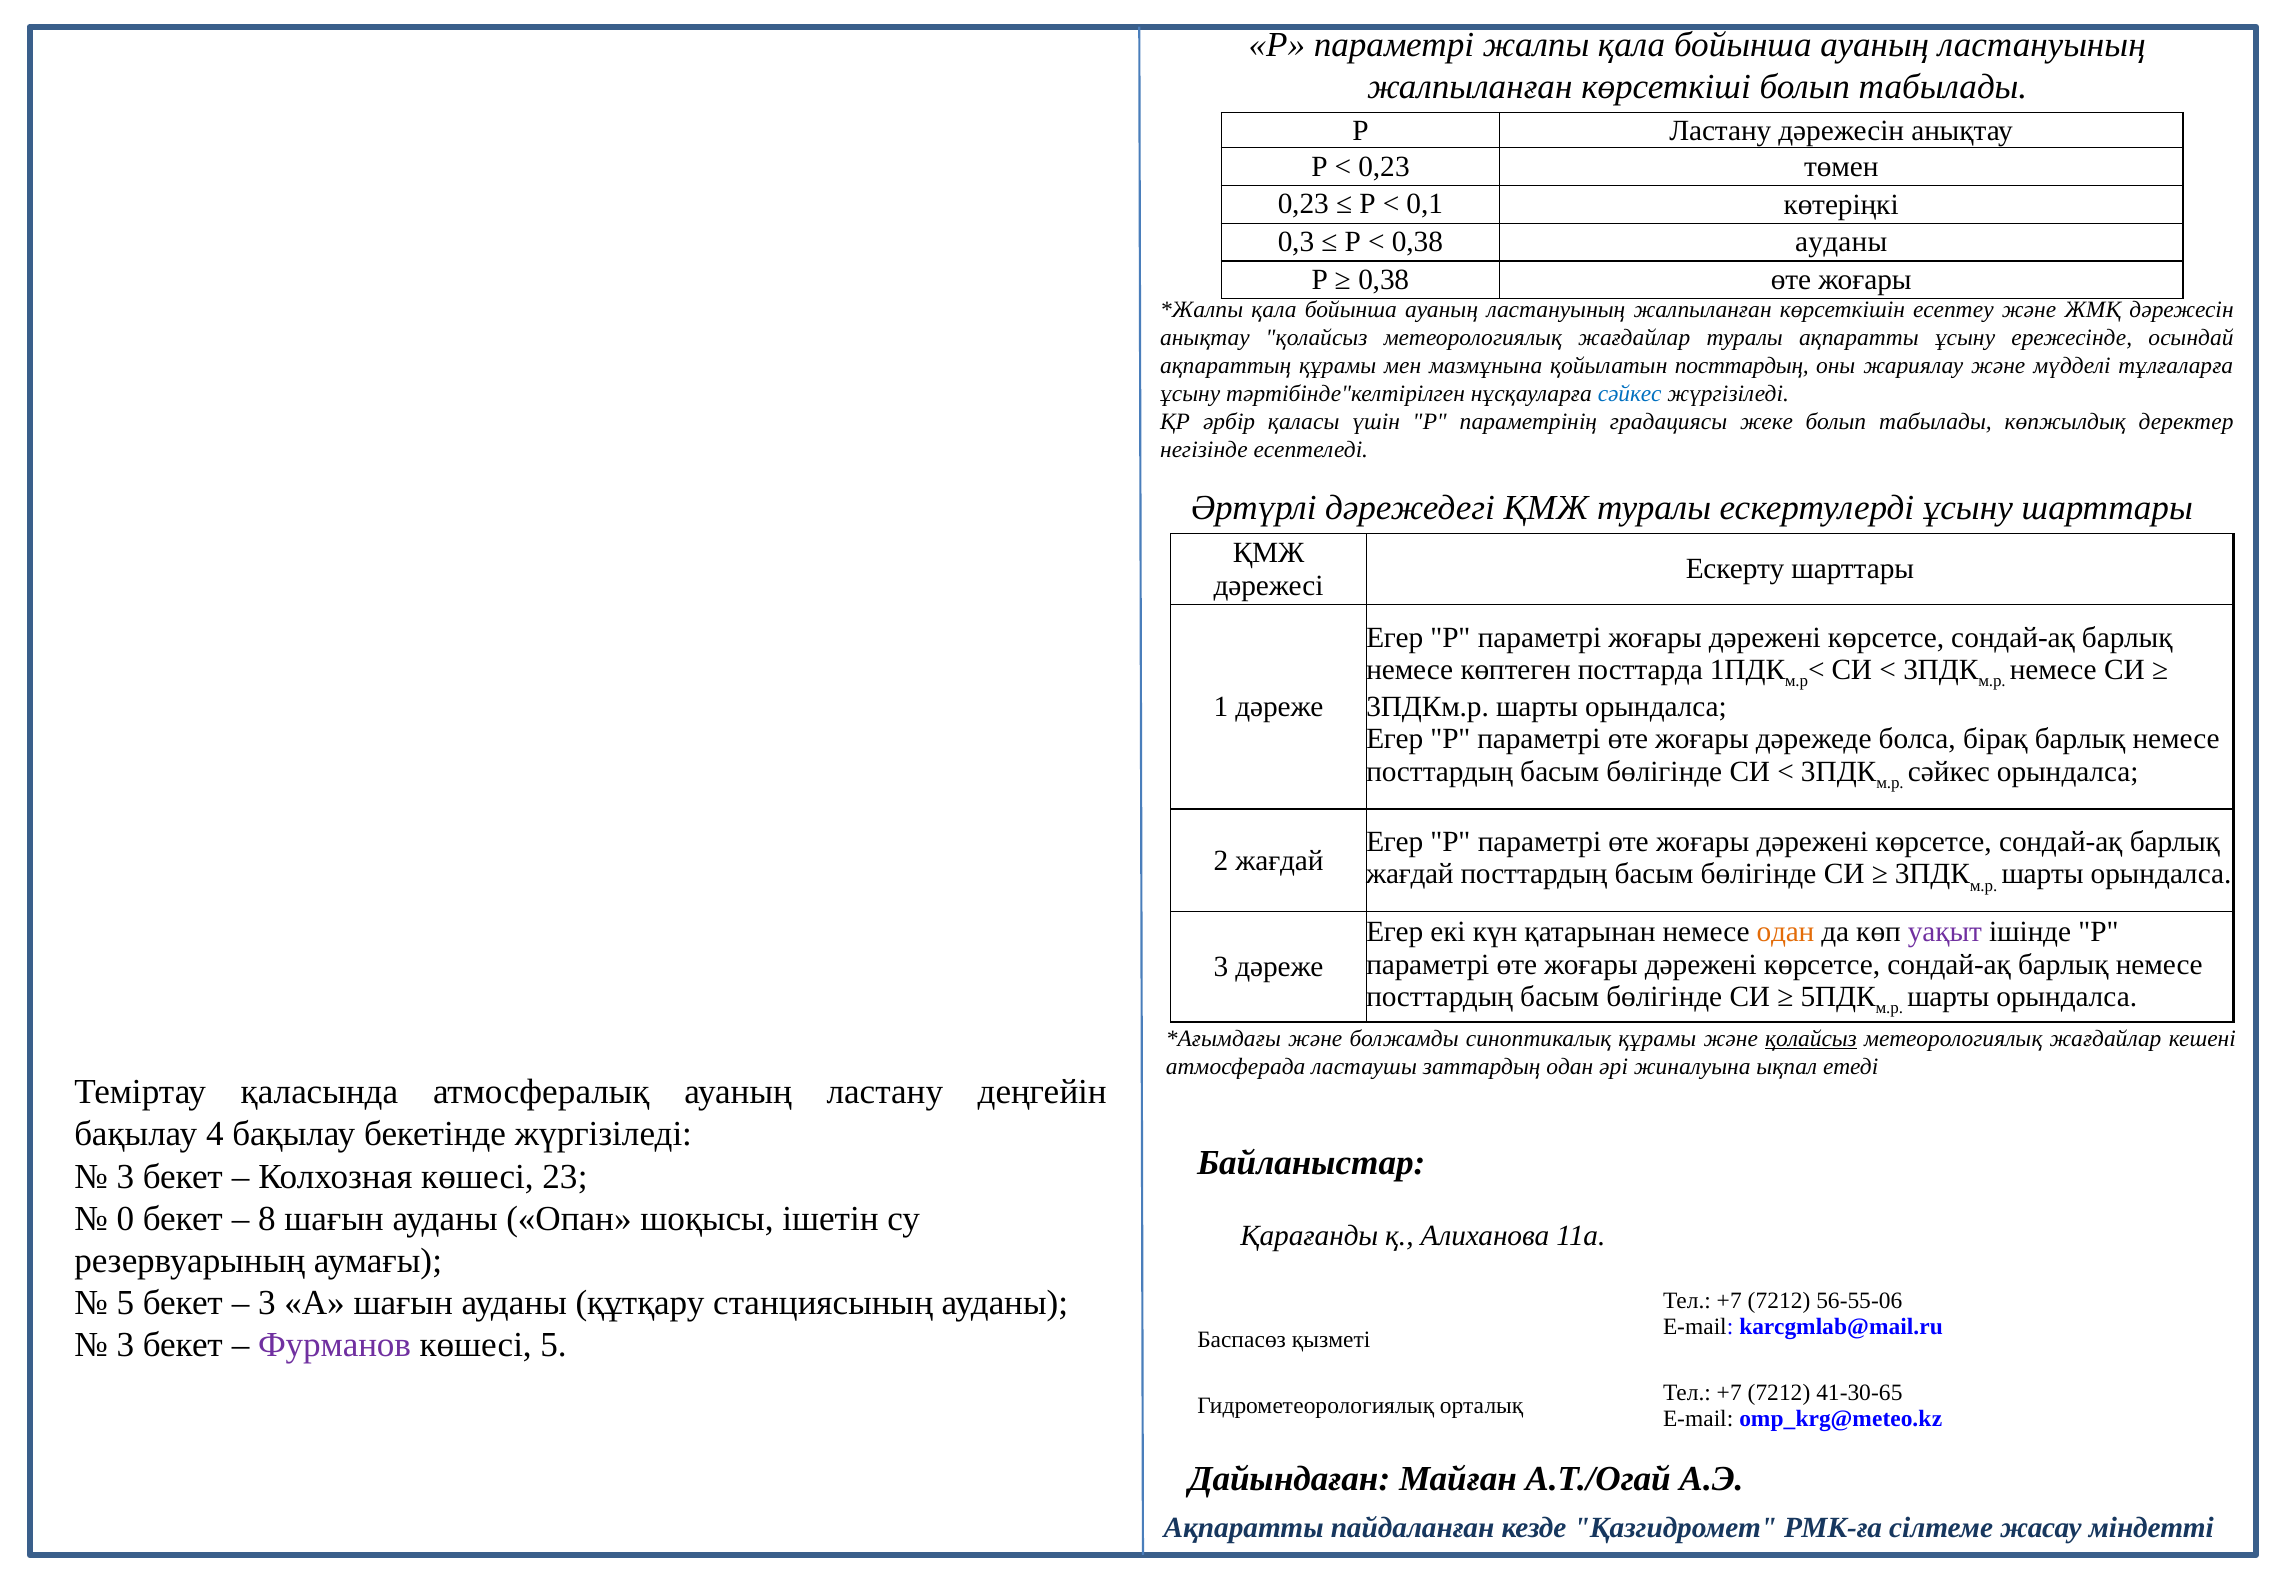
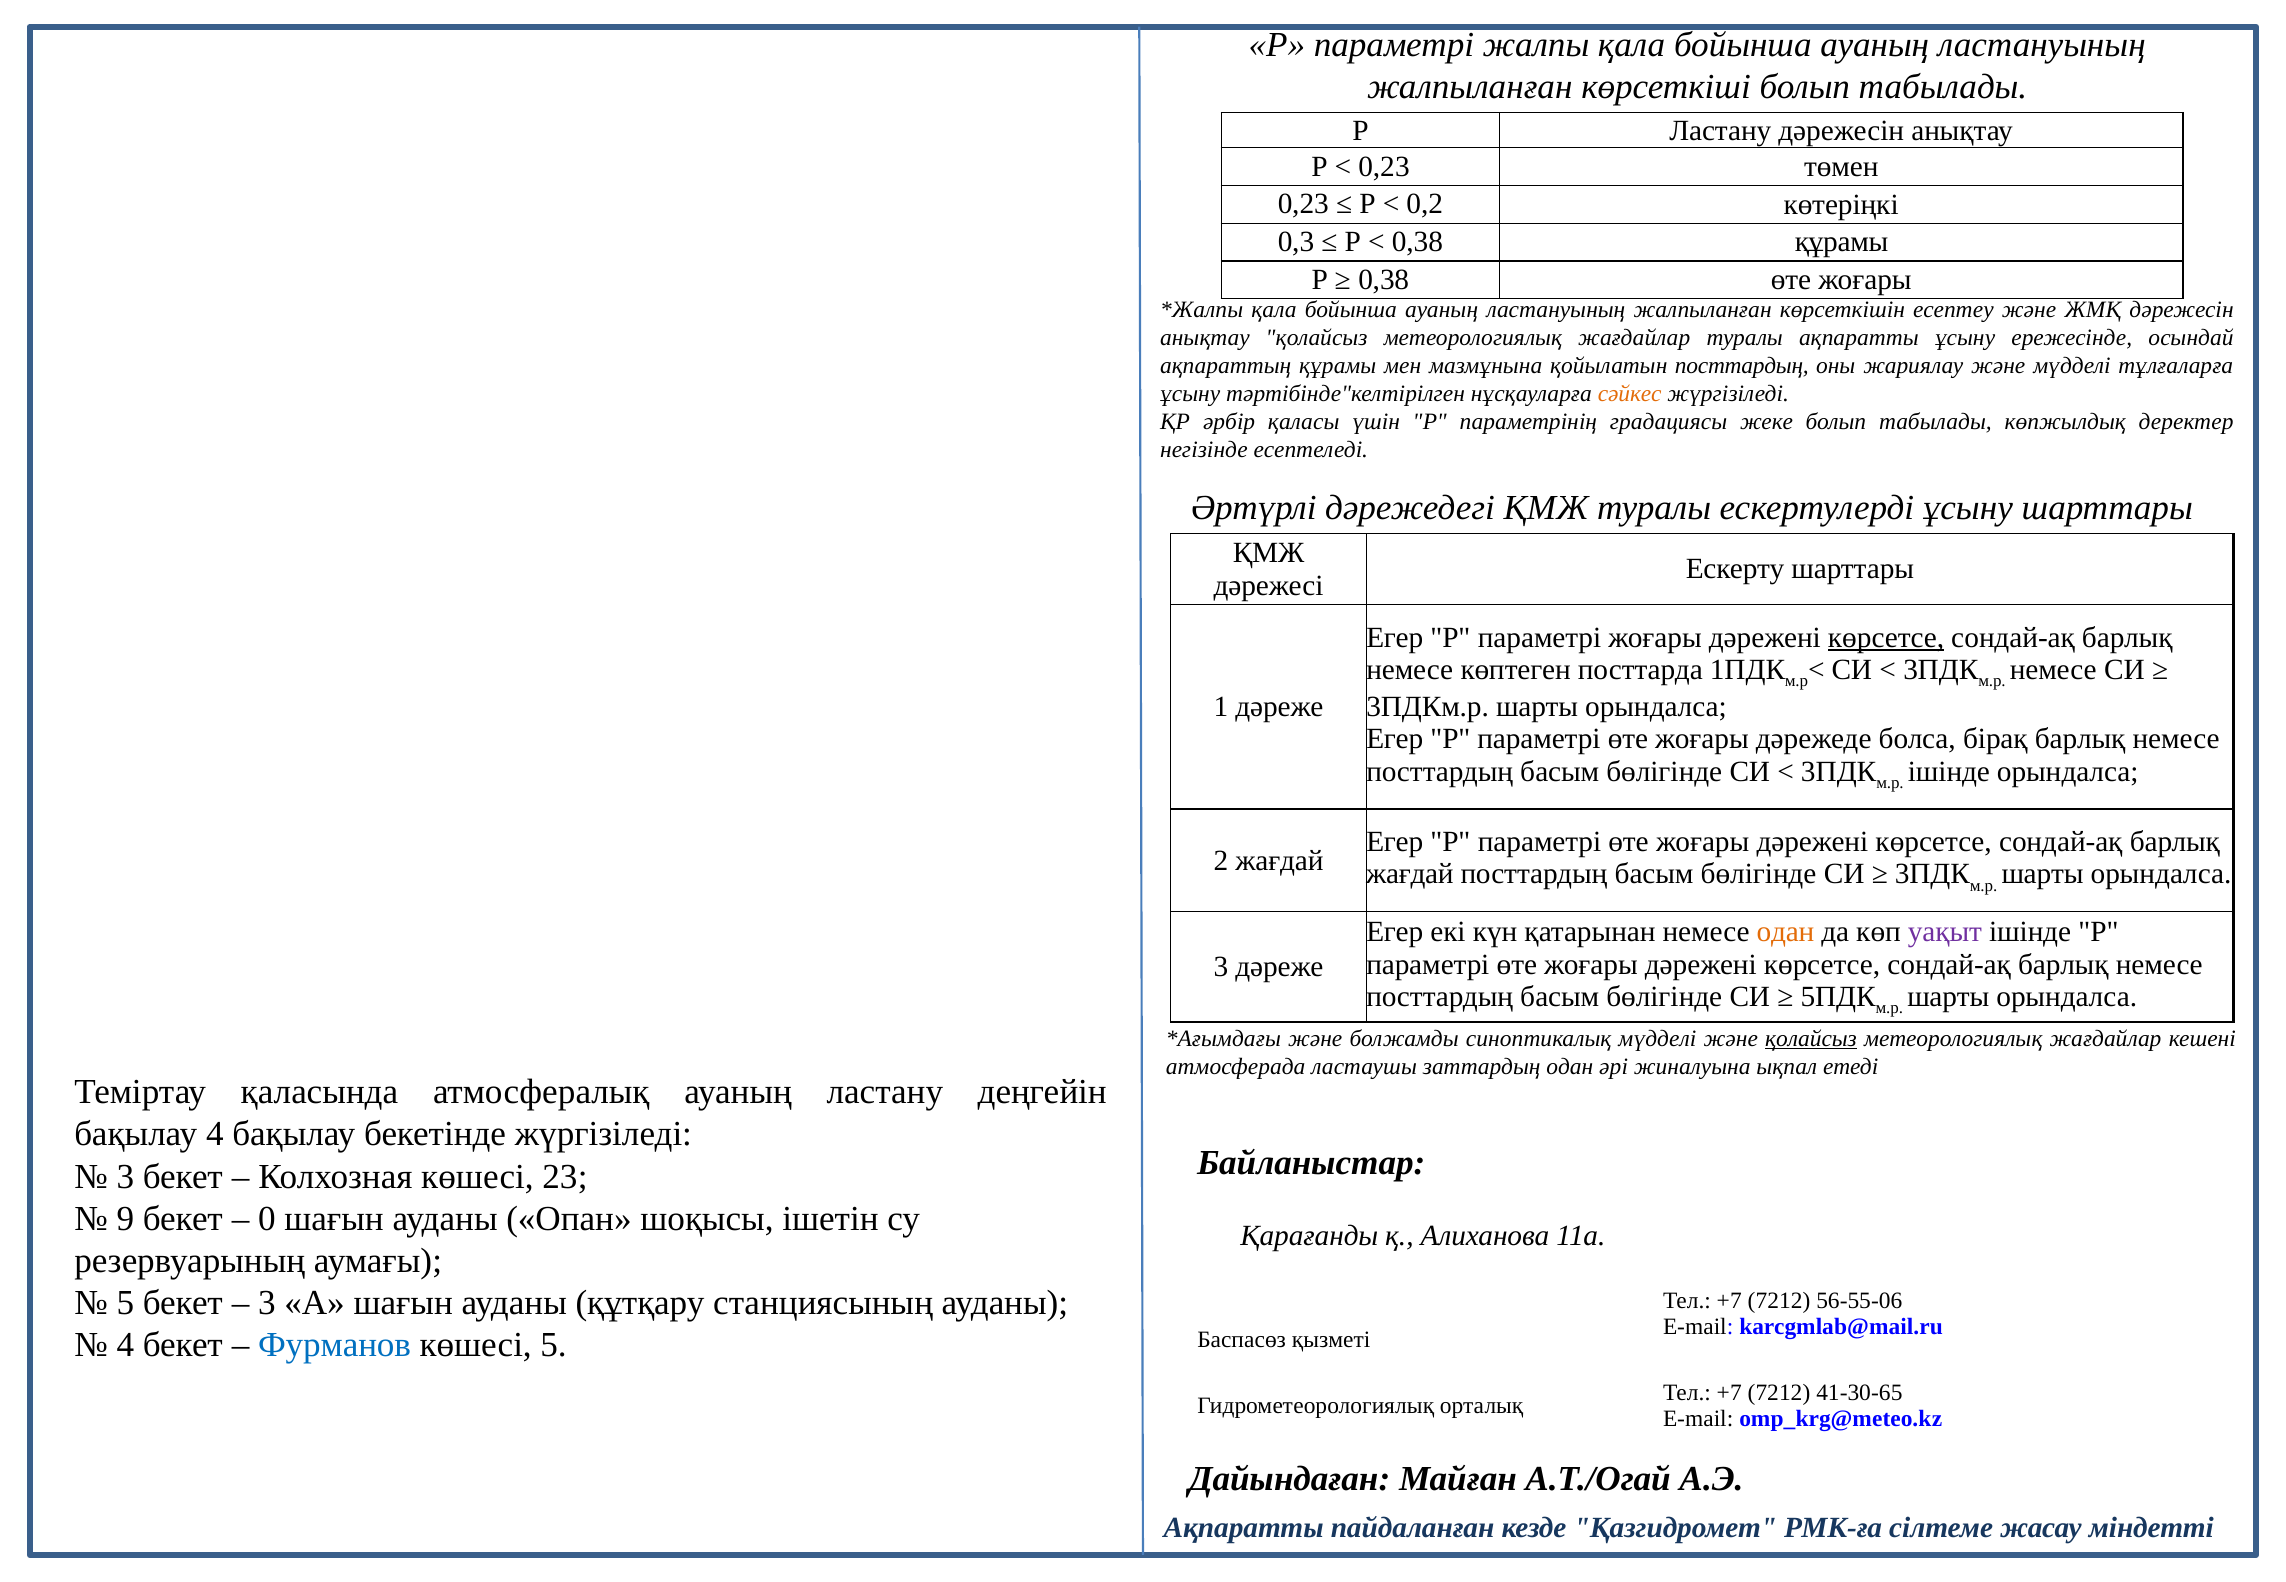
0,1: 0,1 -> 0,2 (1425, 204)
0,38 ауданы: ауданы -> құрамы (1841, 242)
сәйкес colour: blue -> orange (1630, 394)
көрсетсе underline: none -> present (1886, 638)
сәйкес: сәйкес -> ішінде (1949, 772)
синоптикалық құрамы: құрамы -> мүдделі (1657, 1039)
0: 0 -> 9 (125, 1219)
8: 8 -> 0 (267, 1219)
3: 3 -> 4 (125, 1346)
Фурманов colour: purple -> blue (335, 1346)
